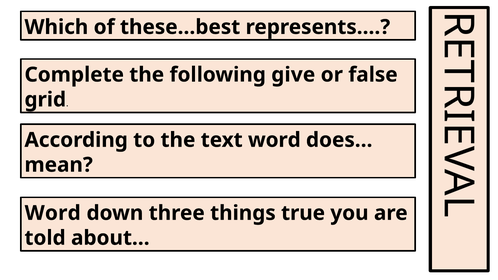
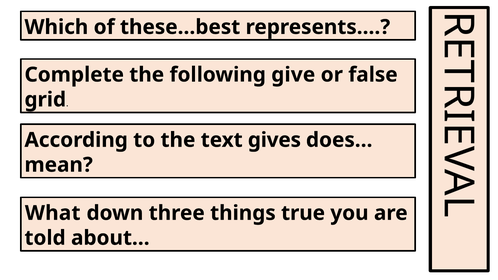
text word: word -> gives (274, 140)
Word: Word -> What (53, 213)
